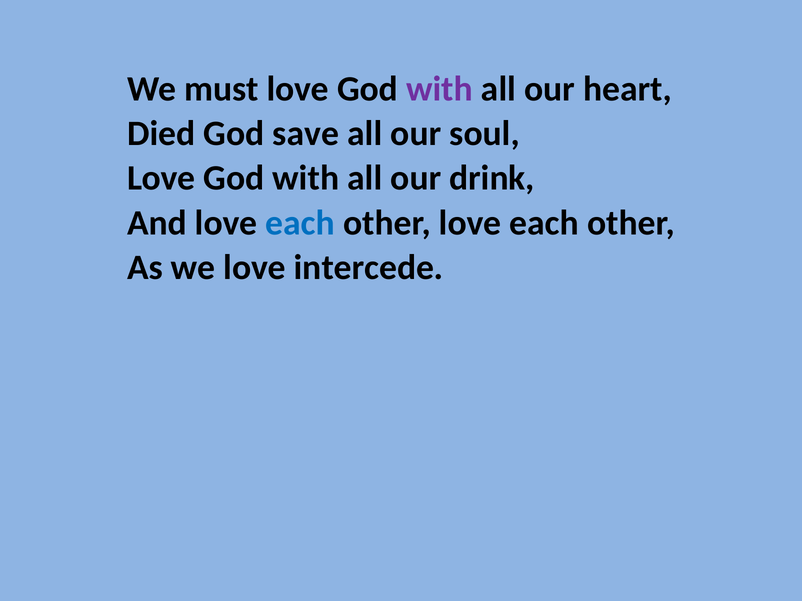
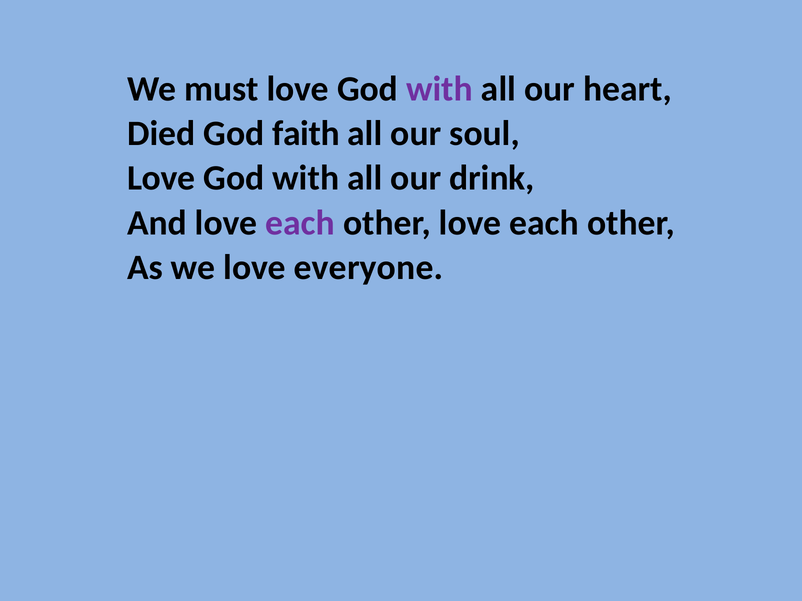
save: save -> faith (306, 134)
each colour: blue -> purple (300, 223)
intercede: intercede -> everyone (369, 268)
